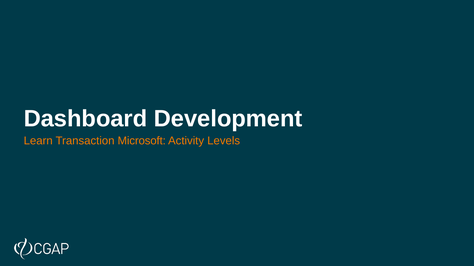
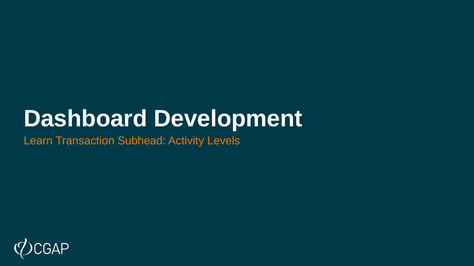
Microsoft: Microsoft -> Subhead (142, 141)
